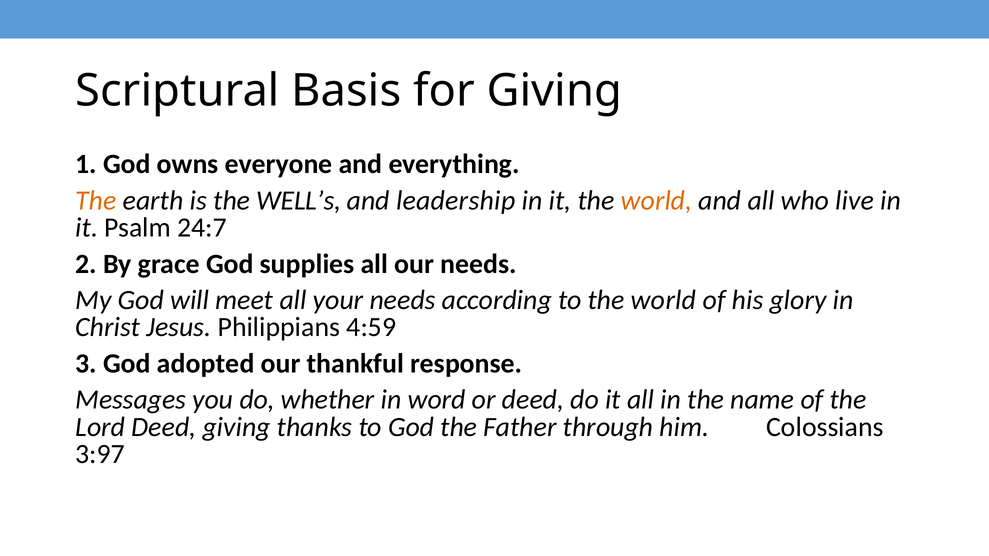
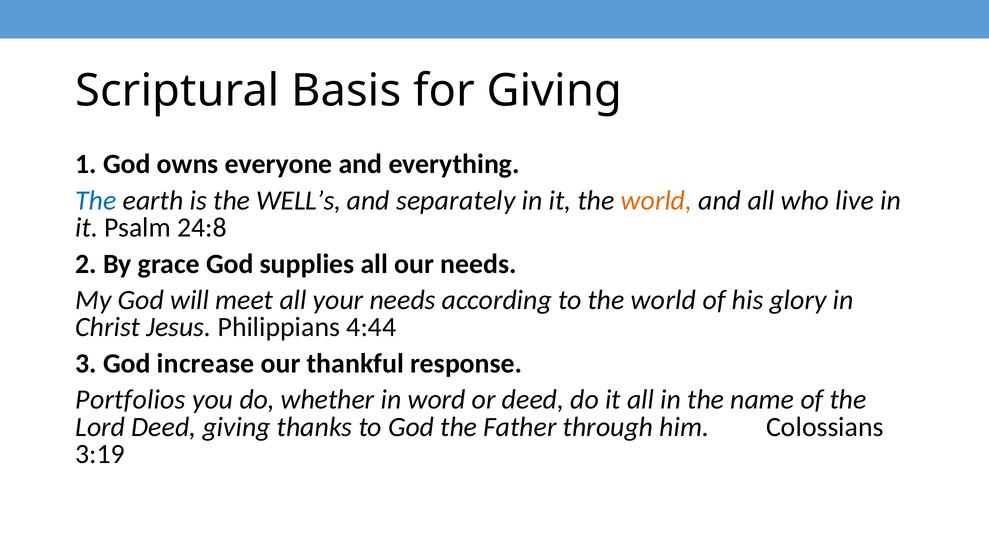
The colour: orange -> blue (96, 201)
leadership: leadership -> separately (456, 201)
24:7: 24:7 -> 24:8 (202, 228)
4:59: 4:59 -> 4:44 (371, 327)
adopted: adopted -> increase (206, 364)
Messages: Messages -> Portfolios (131, 400)
3:97: 3:97 -> 3:19 (100, 454)
